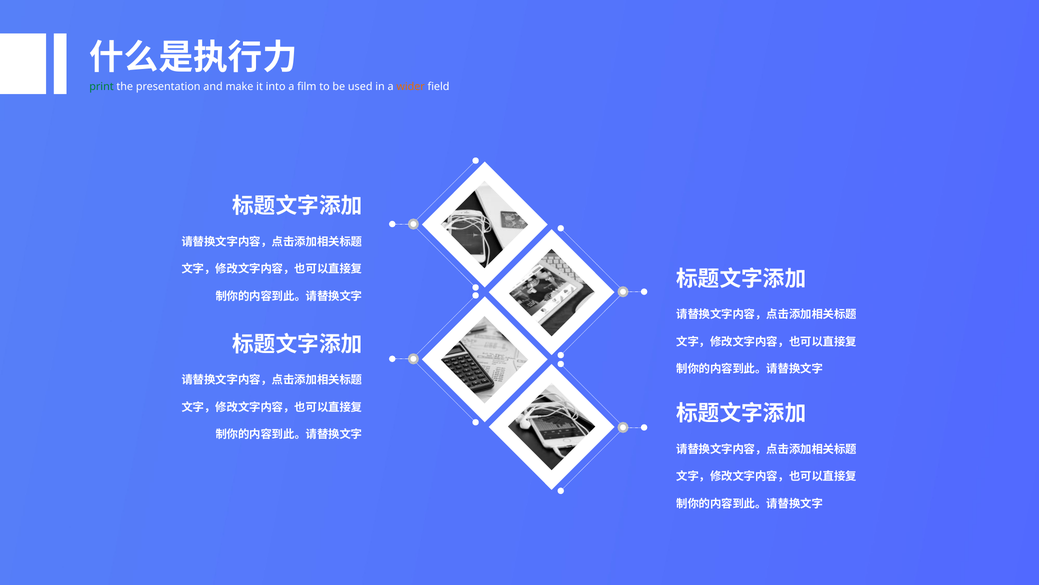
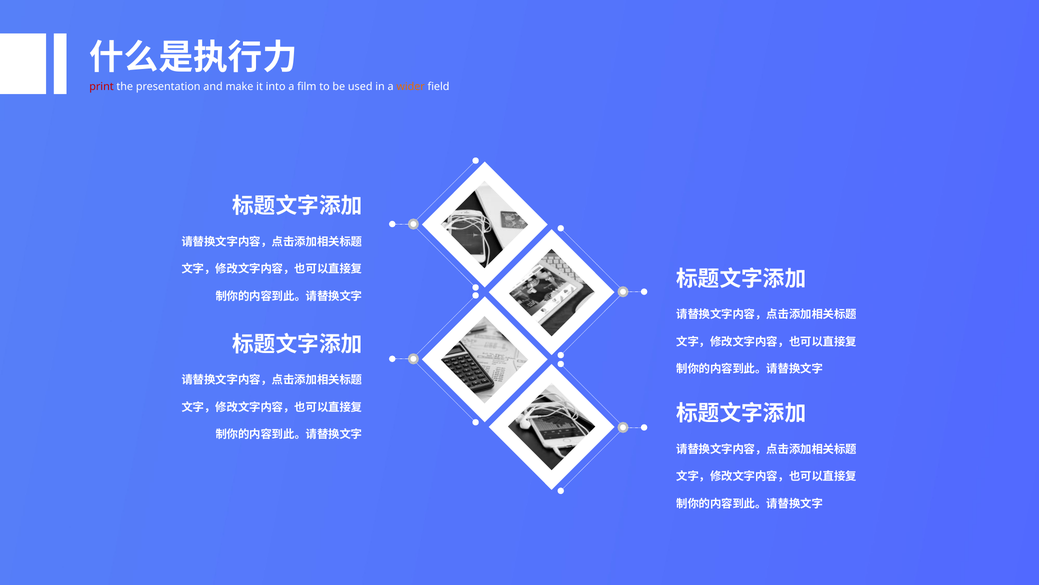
print colour: green -> red (102, 86)
